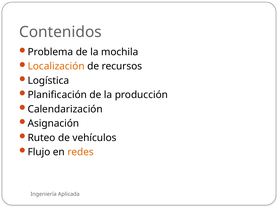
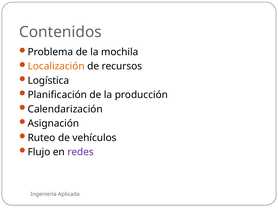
redes colour: orange -> purple (81, 152)
